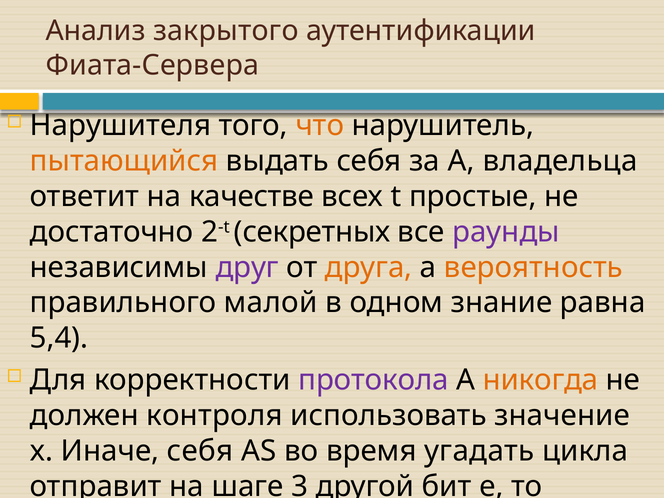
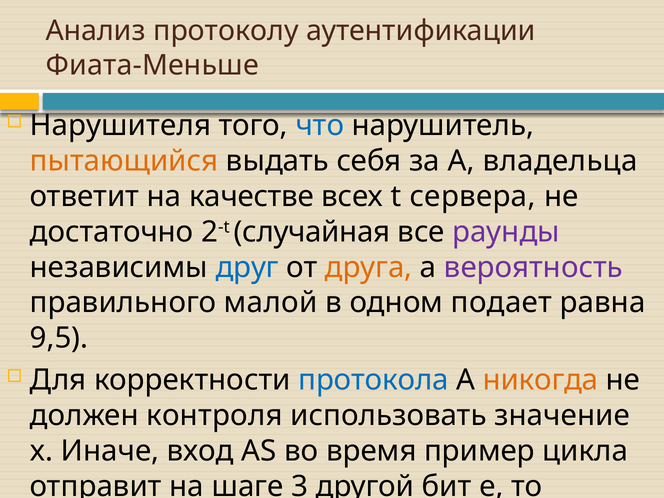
закрытого: закрытого -> протоколу (226, 31)
Фиата-Сервера: Фиата-Сервера -> Фиата-Меньше (152, 65)
что colour: orange -> blue (320, 126)
простые: простые -> сервера (473, 196)
секретных: секретных -> случайная (312, 232)
друг colour: purple -> blue (247, 267)
вероятность colour: orange -> purple (533, 267)
знание: знание -> подает (501, 303)
5,4: 5,4 -> 9,5 (59, 338)
протокола colour: purple -> blue (374, 380)
Иначе себя: себя -> вход (200, 451)
угадать: угадать -> пример (479, 451)
